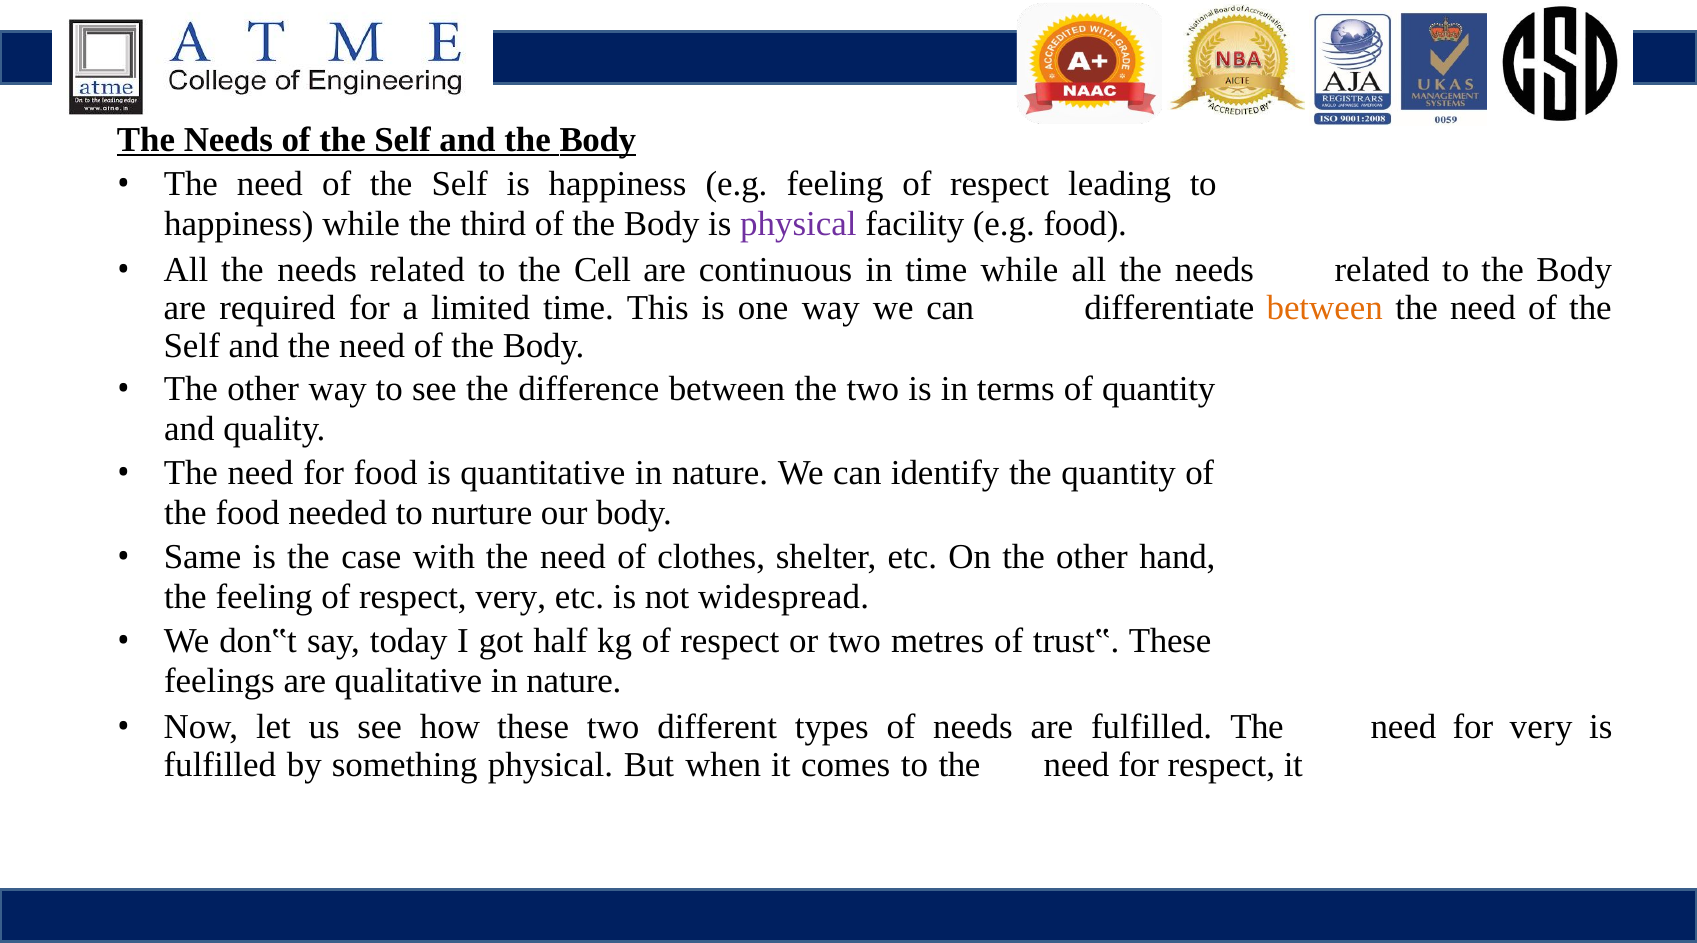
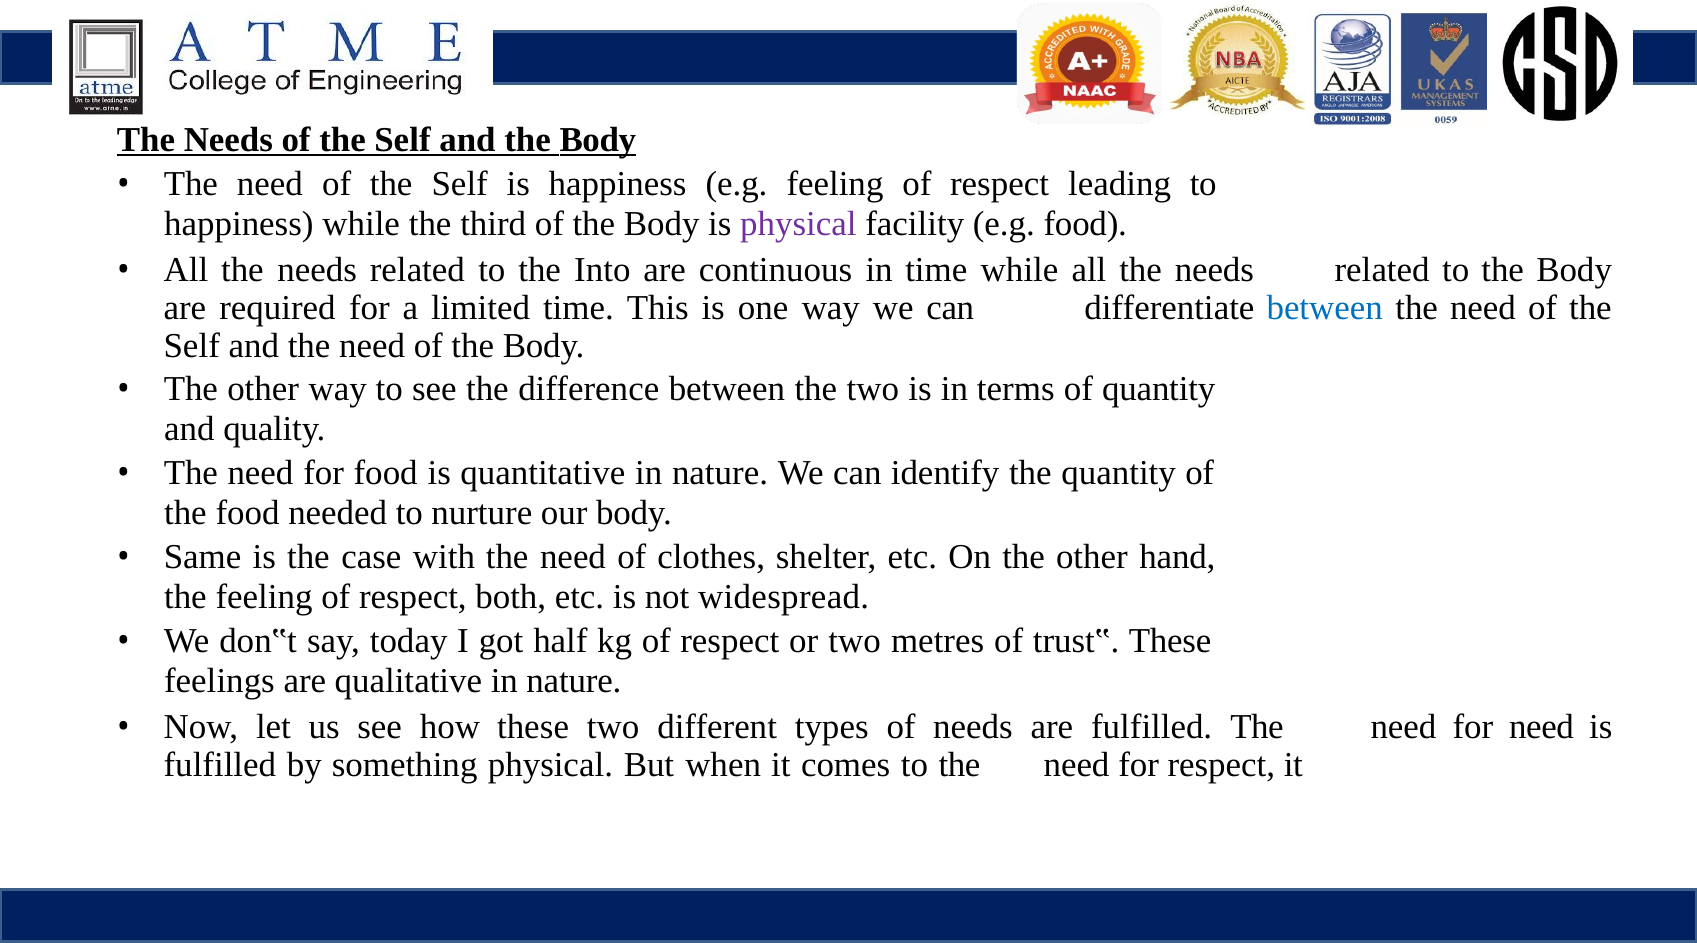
Cell: Cell -> Into (602, 270)
between colour: orange -> blue (1325, 308)
respect very: very -> both (511, 597)
for very: very -> need (1541, 727)
